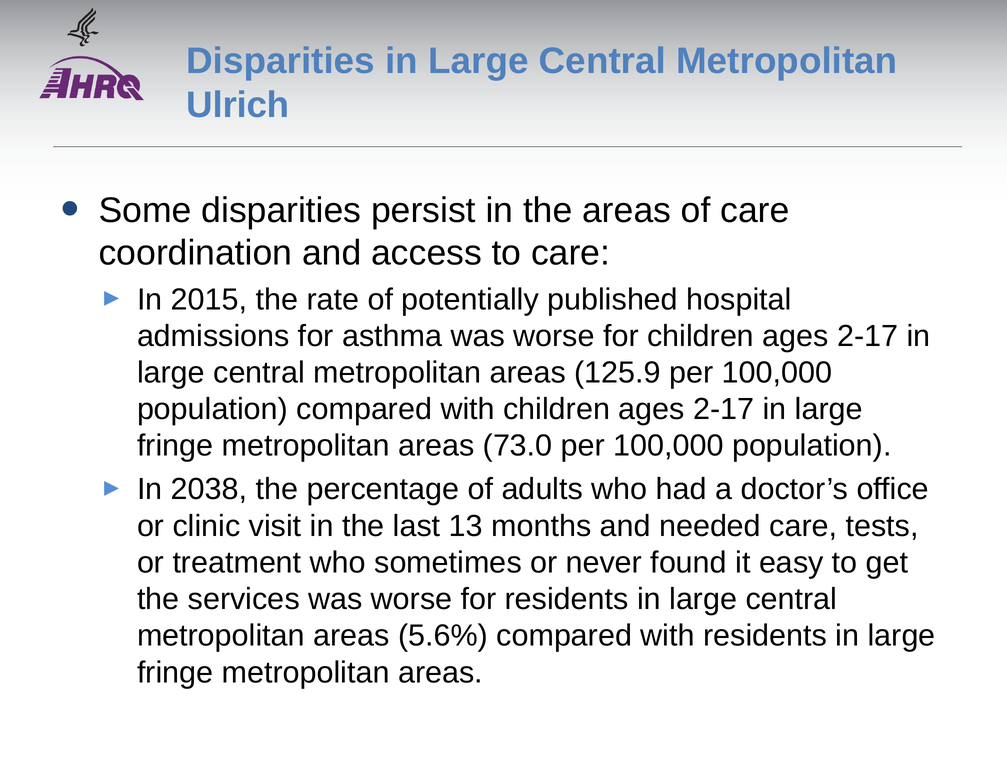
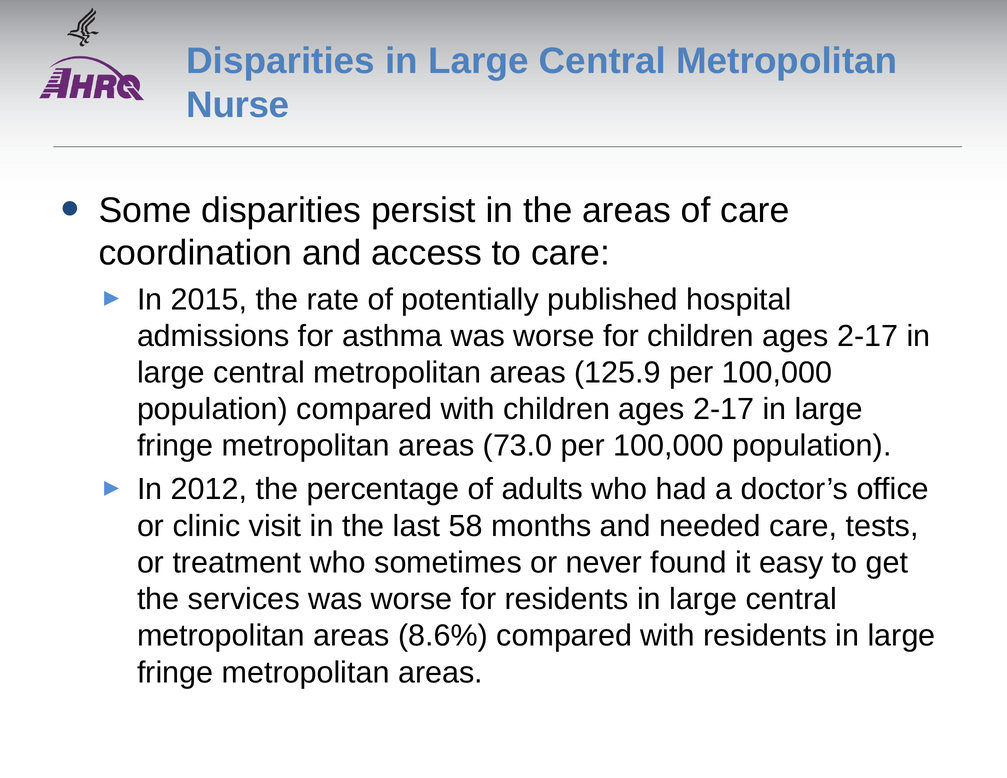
Ulrich: Ulrich -> Nurse (238, 105)
2038: 2038 -> 2012 (209, 489)
13: 13 -> 58 (466, 526)
5.6%: 5.6% -> 8.6% (443, 636)
